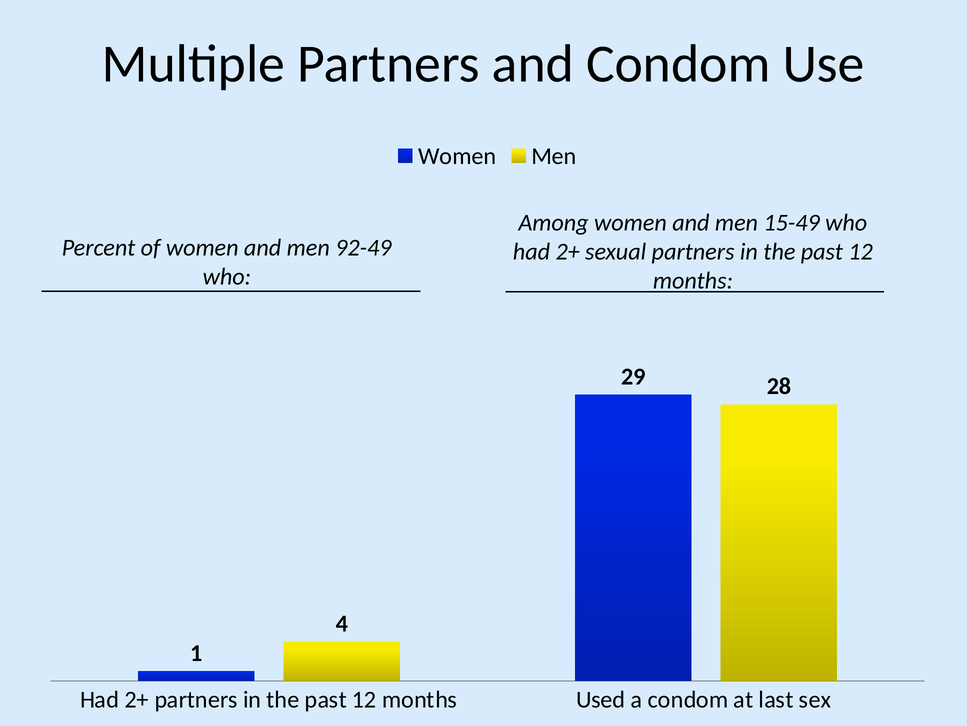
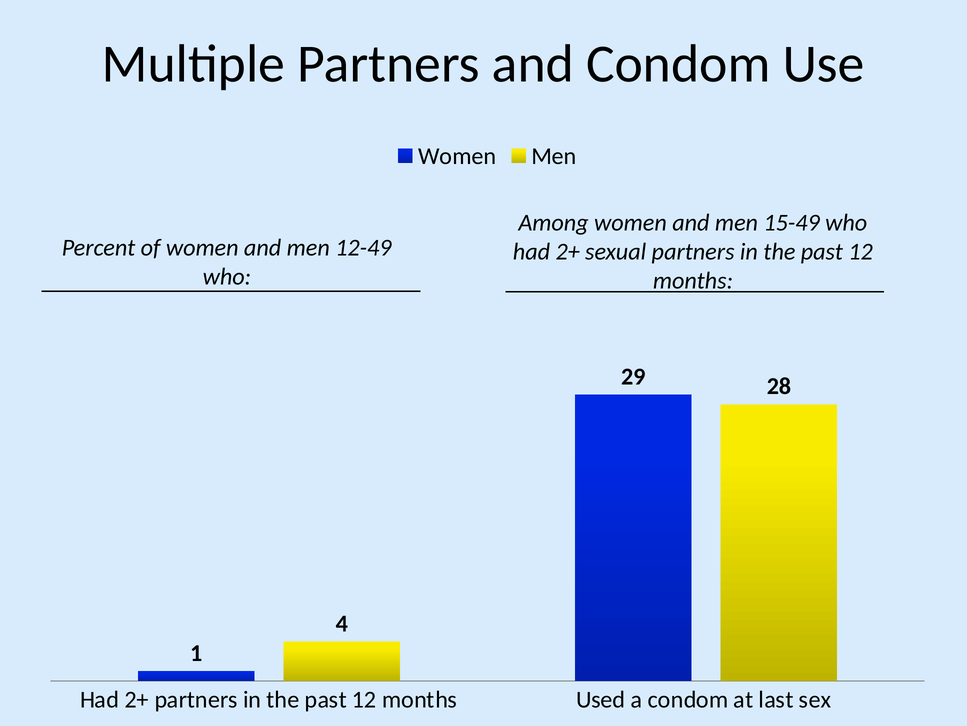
92-49: 92-49 -> 12-49 (363, 247)
